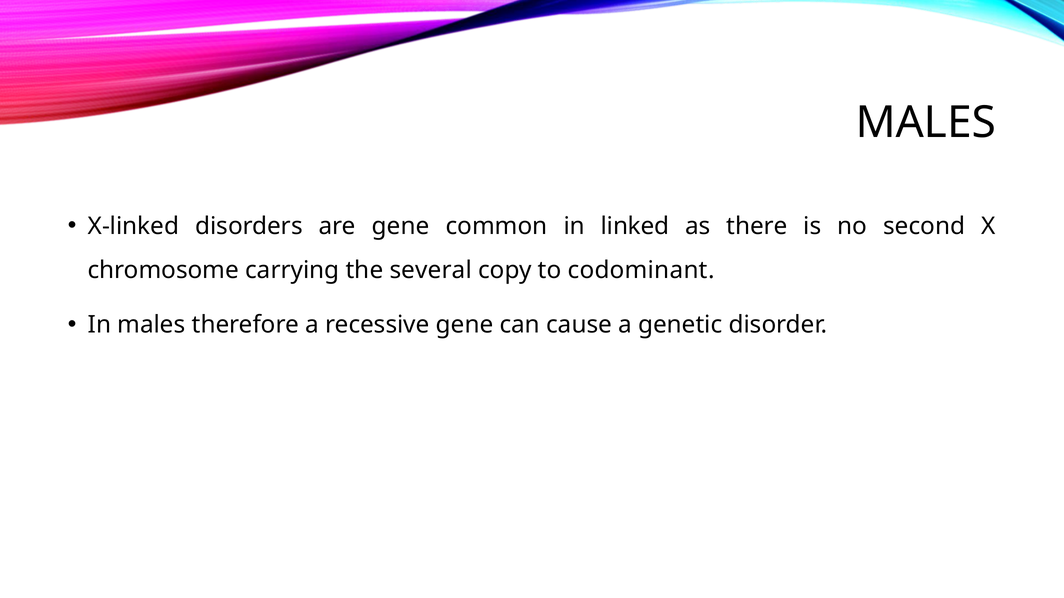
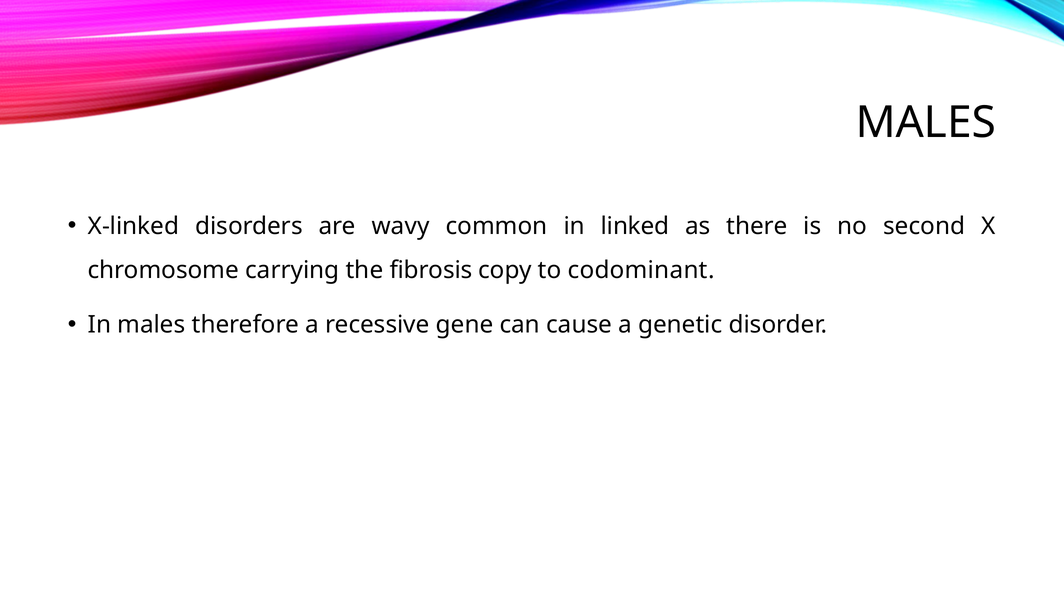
are gene: gene -> wavy (401, 226)
several: several -> fibrosis (431, 270)
